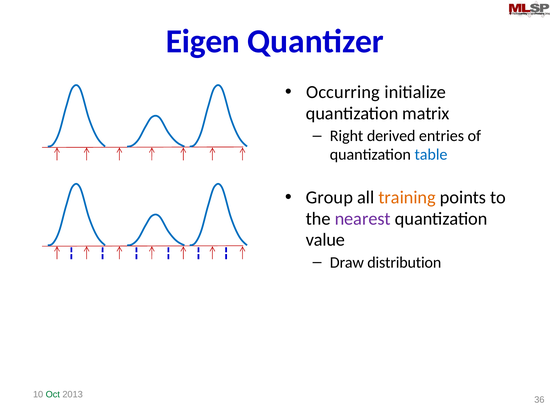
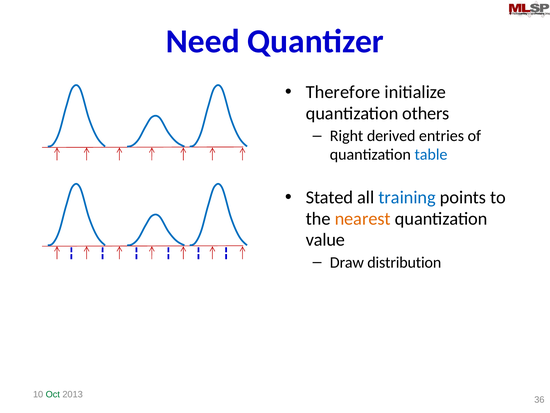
Eigen: Eigen -> Need (203, 41)
Occurring: Occurring -> Therefore (343, 92)
matrix: matrix -> others (426, 113)
Group: Group -> Stated (329, 197)
training colour: orange -> blue (407, 197)
nearest colour: purple -> orange (363, 218)
